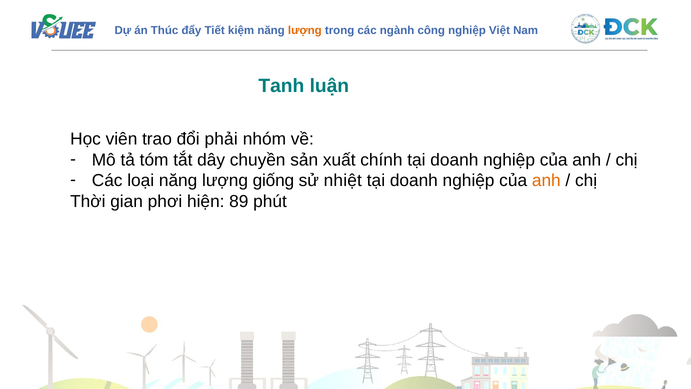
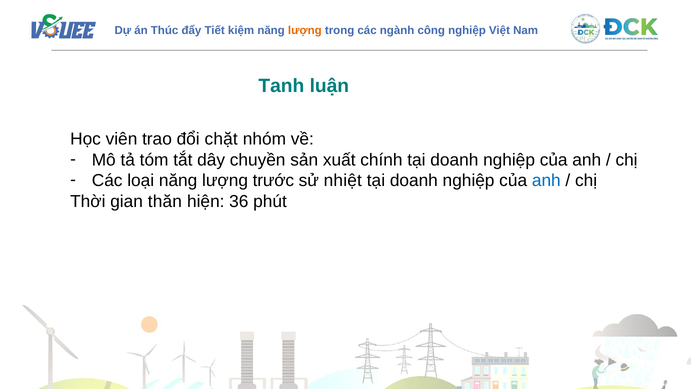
phải: phải -> chặt (221, 139)
giống: giống -> trước (273, 181)
anh colour: orange -> blue (546, 181)
phơi: phơi -> thăn (165, 201)
89: 89 -> 36 (239, 201)
